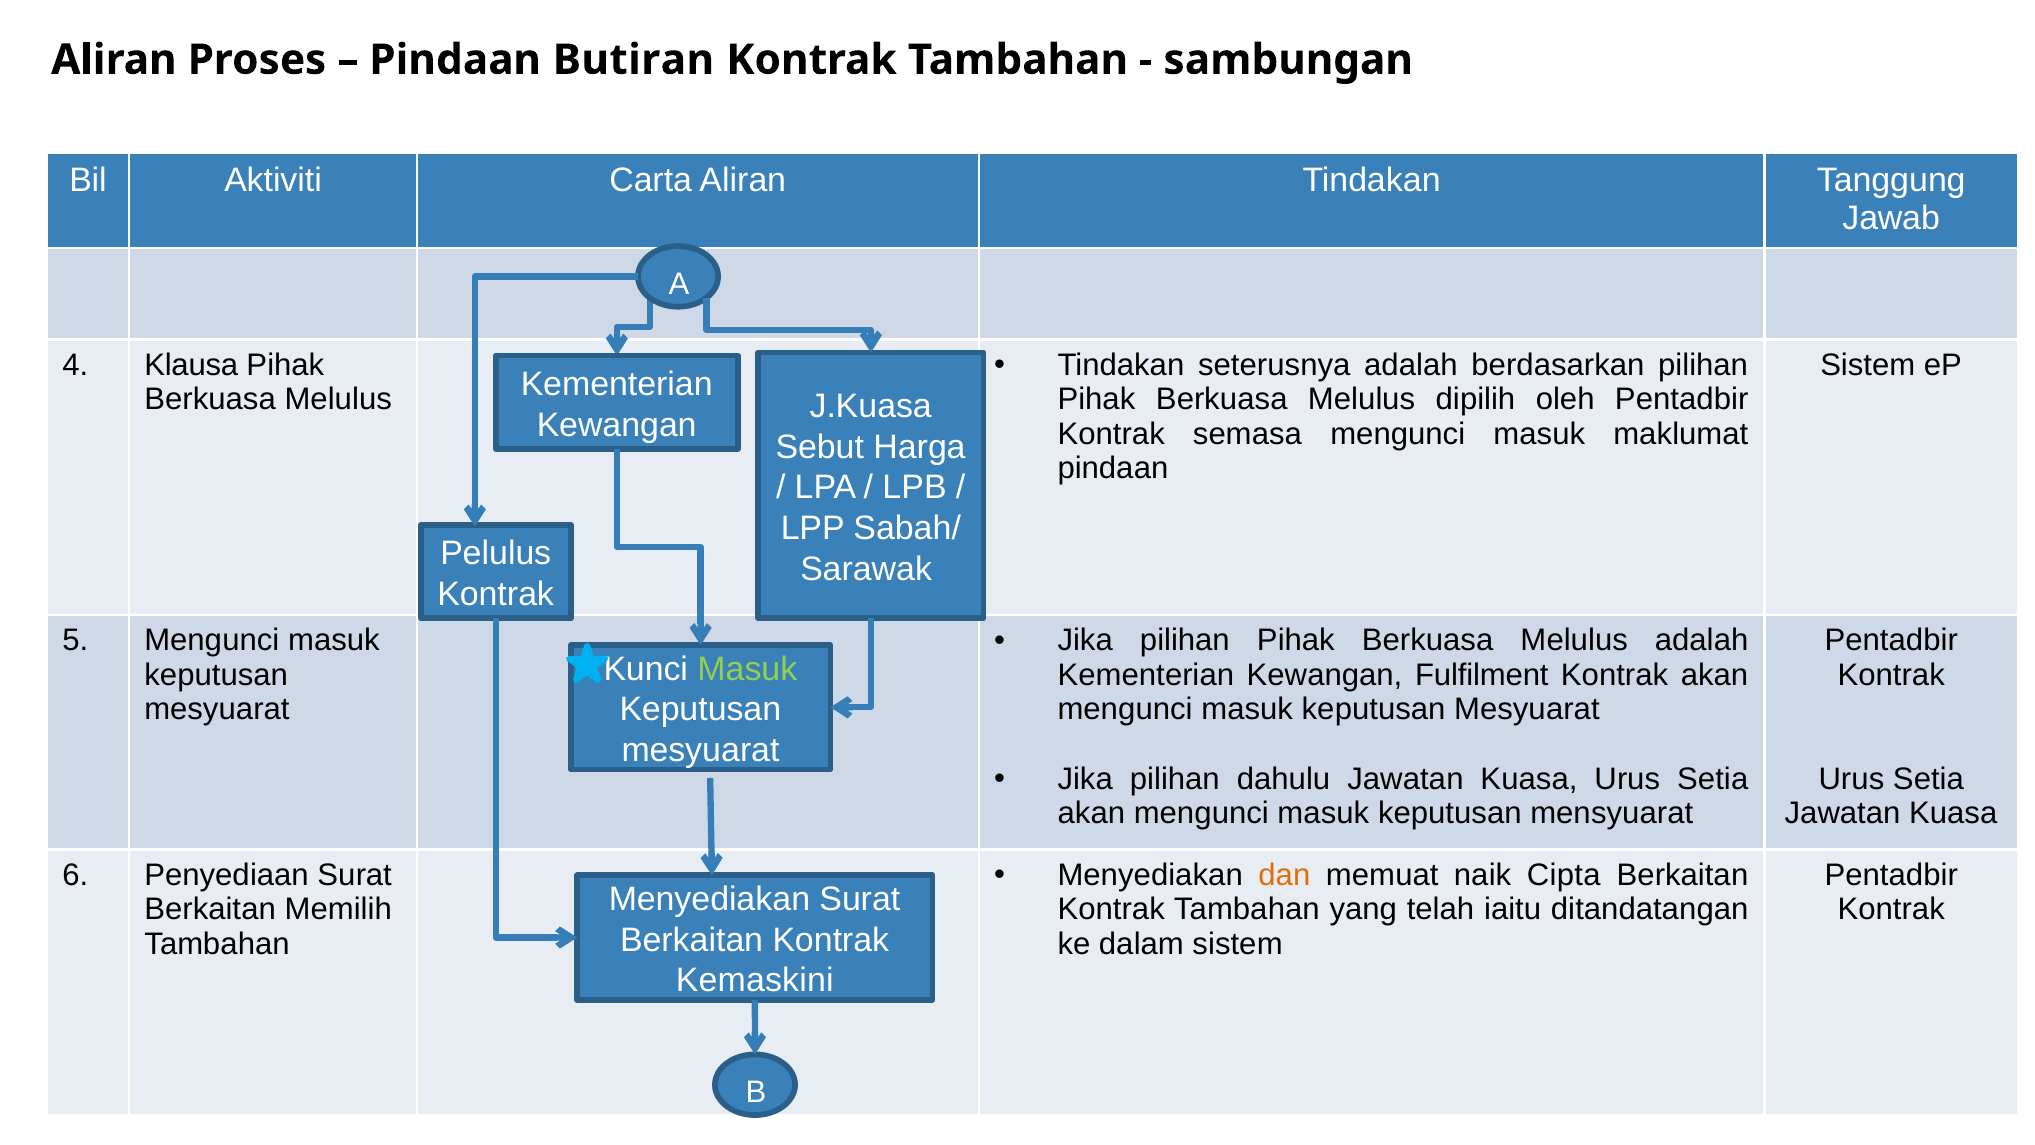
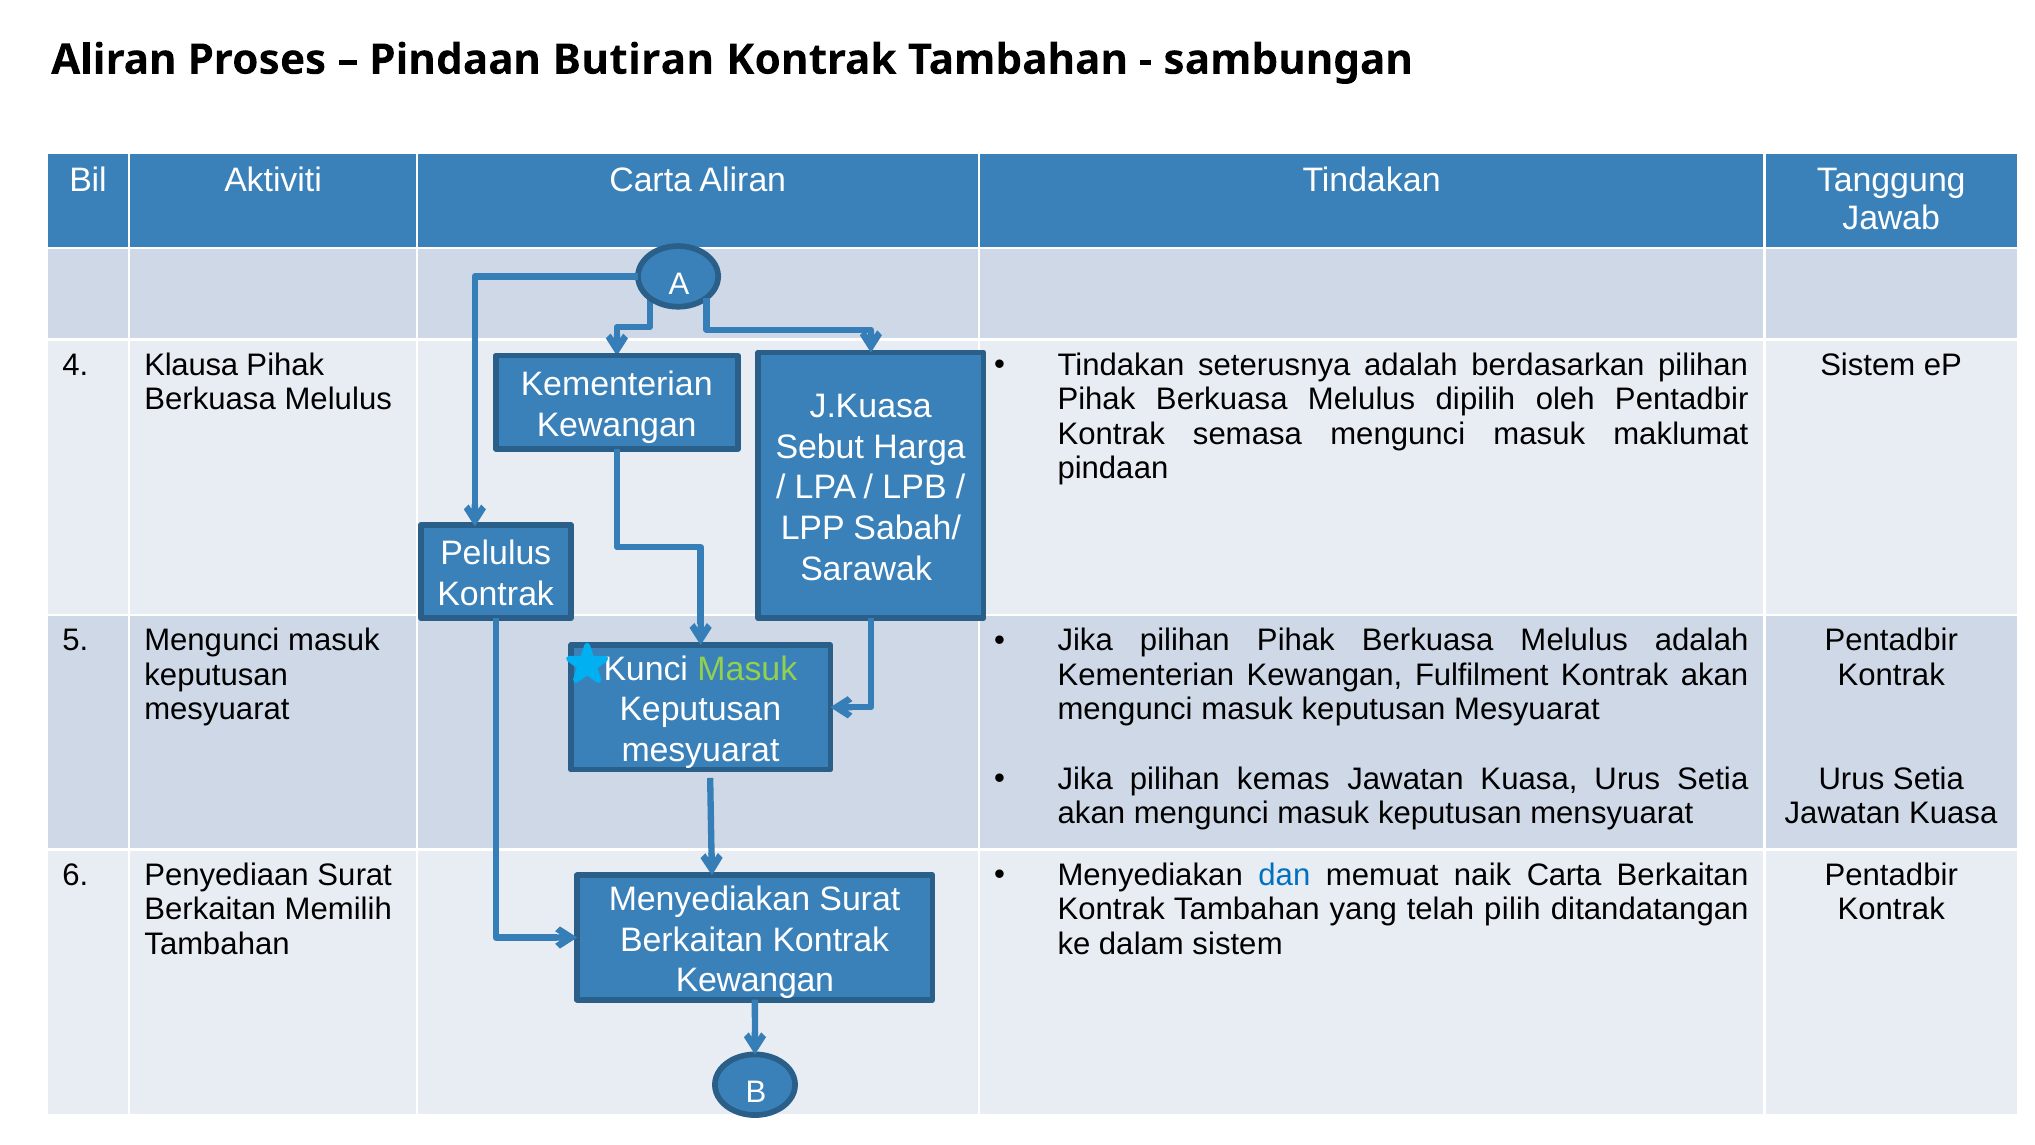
dahulu: dahulu -> kemas (1283, 779)
dan colour: orange -> blue (1284, 875)
naik Cipta: Cipta -> Carta (1564, 875)
iaitu: iaitu -> pilih (1512, 909)
Kemaskini: Kemaskini -> Kewangan (755, 980)
